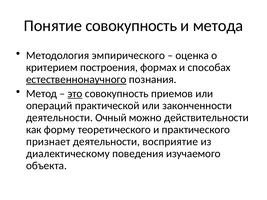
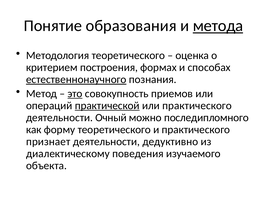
Понятие совокупность: совокупность -> образования (131, 26)
метода underline: none -> present (218, 26)
Методология эмпирического: эмпирического -> теоретического (128, 56)
практической underline: none -> present (107, 106)
или законченности: законченности -> практического (197, 106)
действительности: действительности -> последипломного (206, 118)
восприятие: восприятие -> дедуктивно (170, 142)
